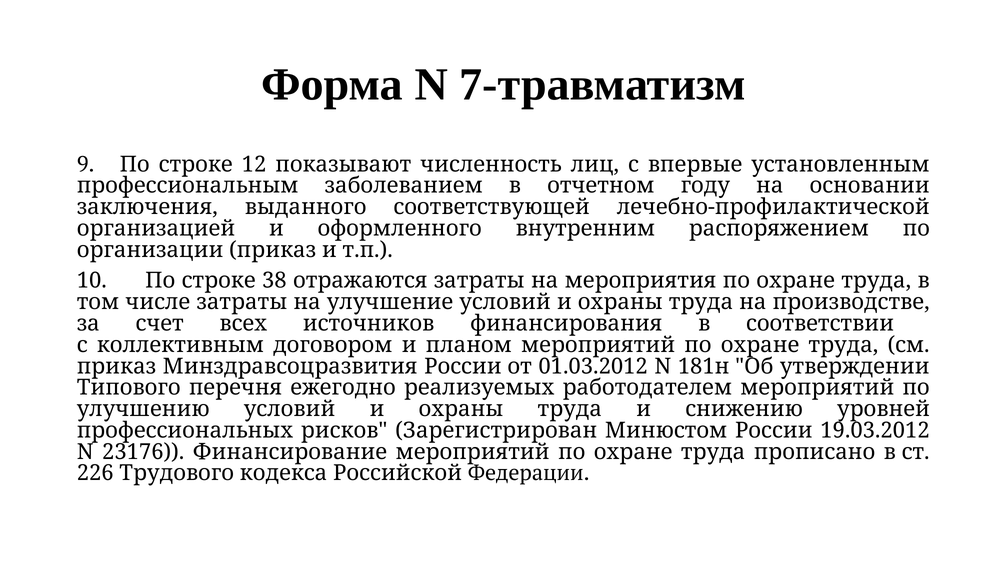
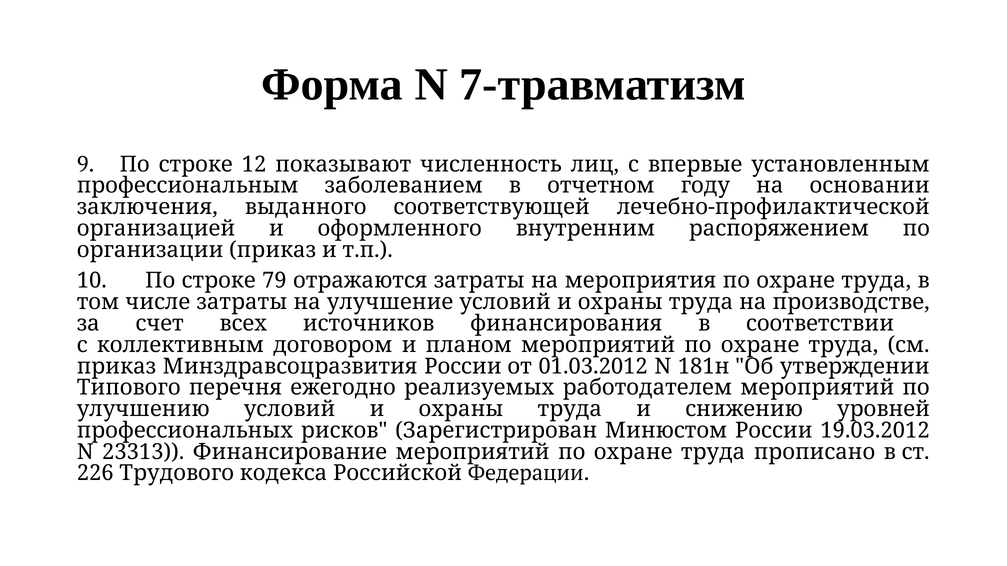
38: 38 -> 79 (274, 281)
23176: 23176 -> 23313 (143, 452)
